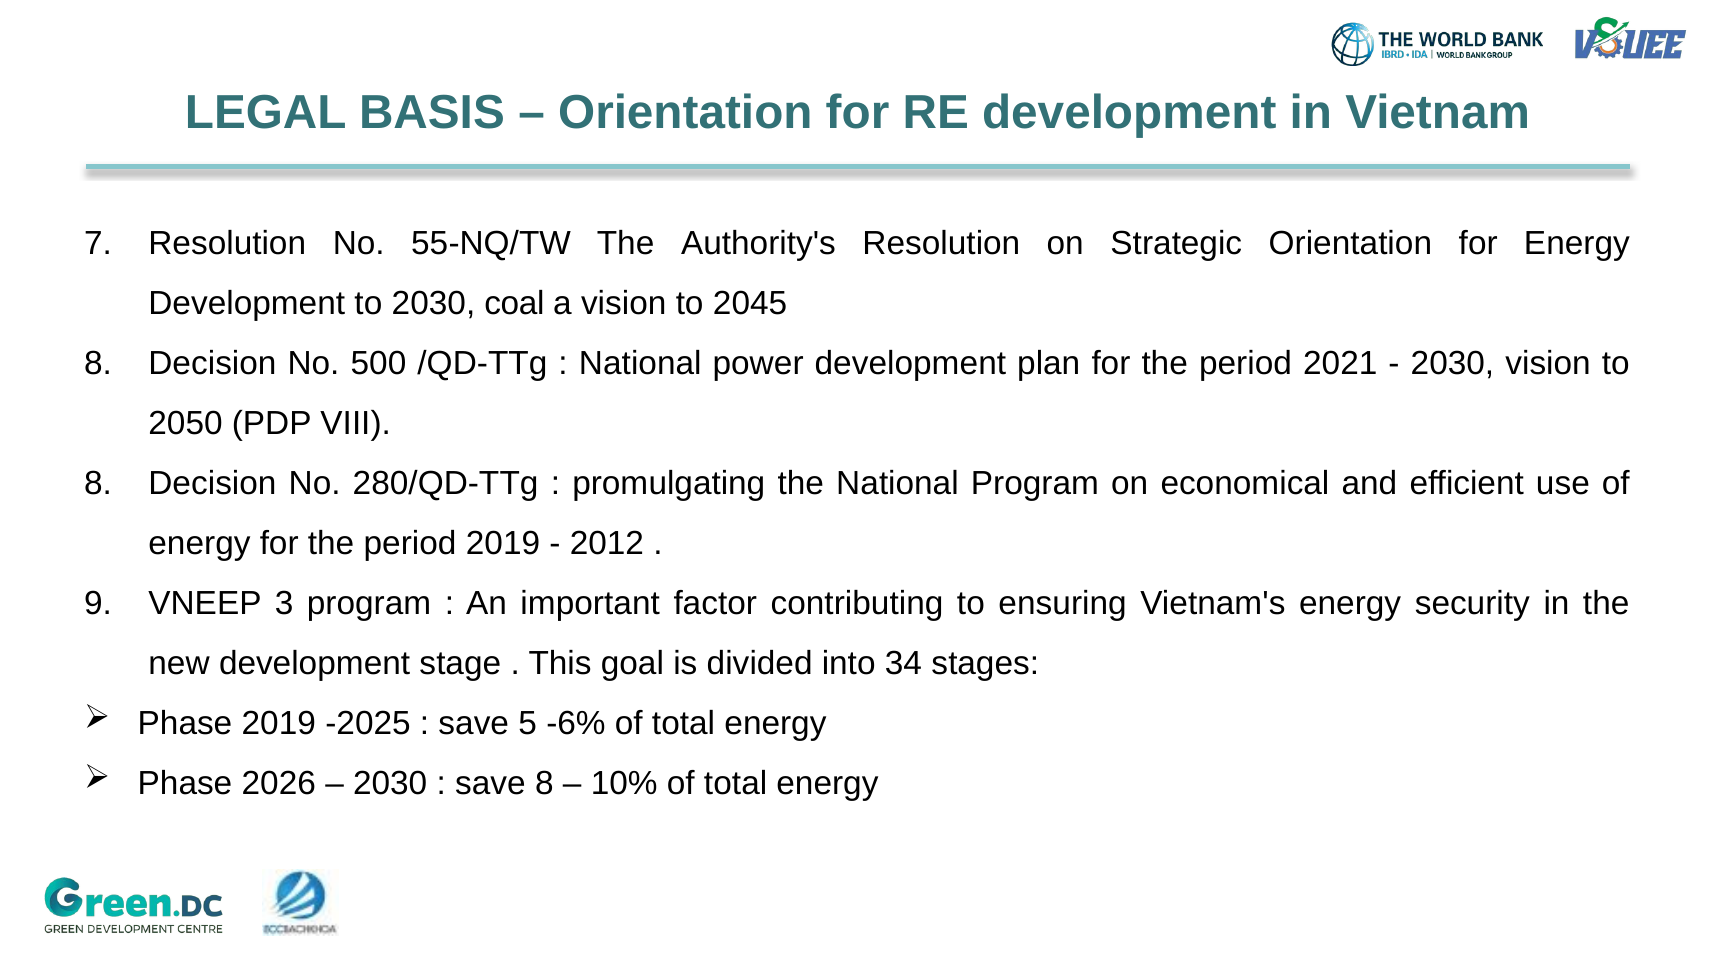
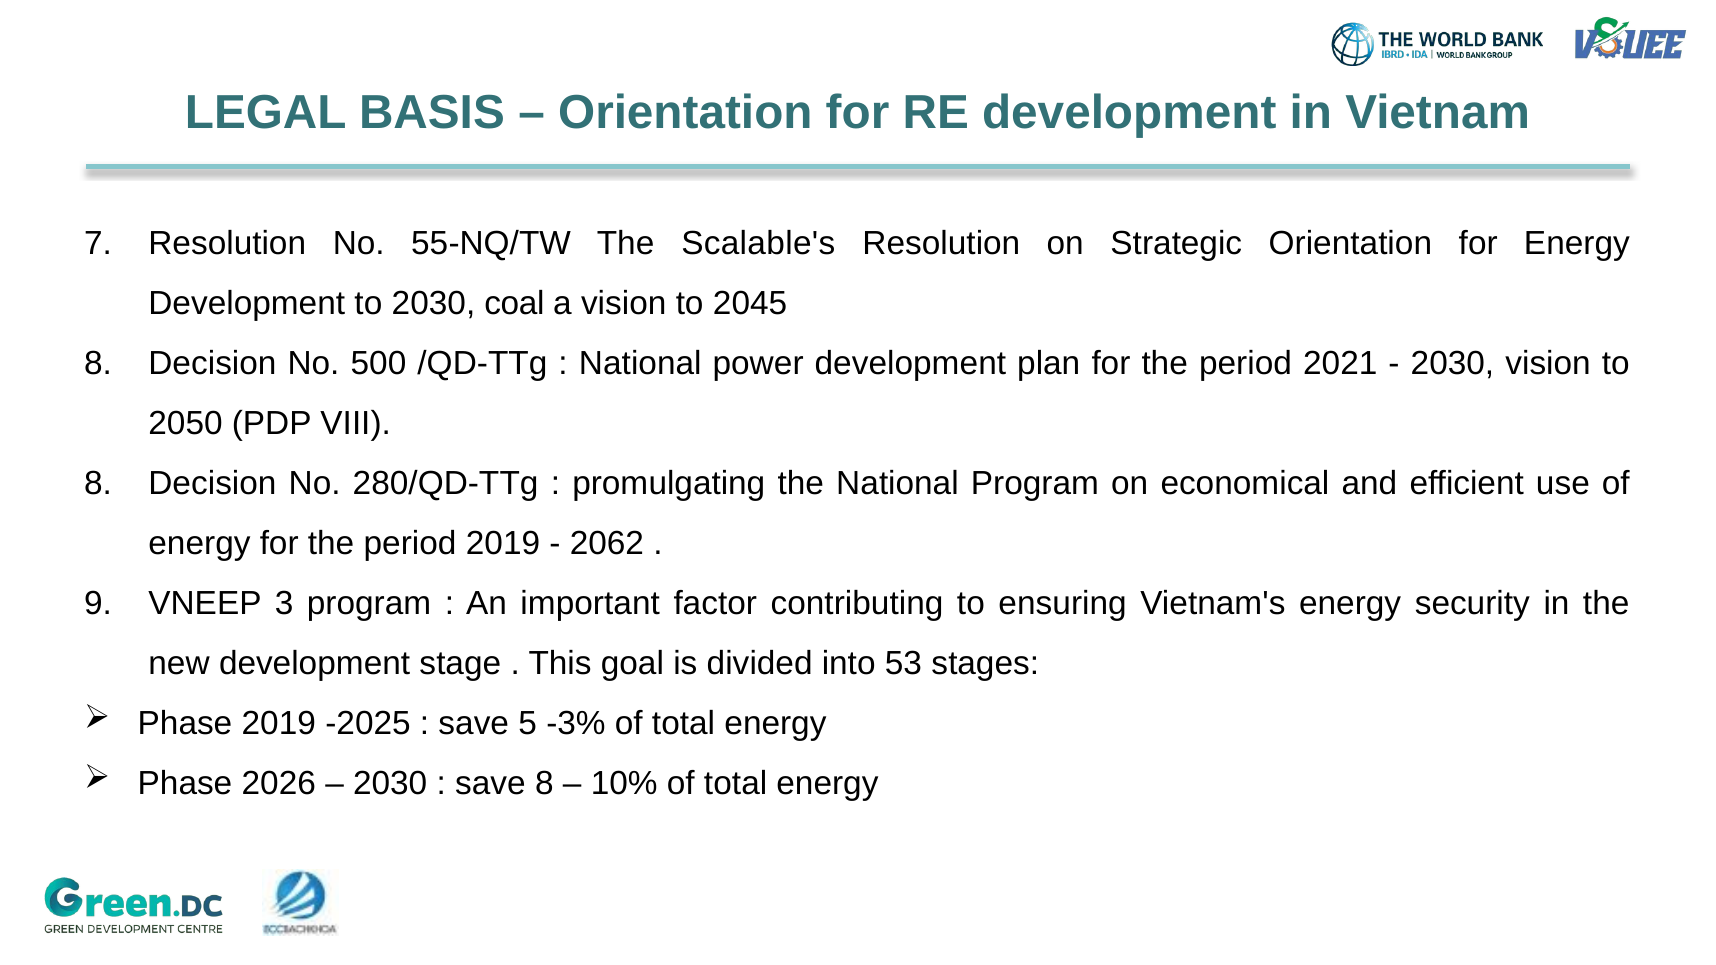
Authority's: Authority's -> Scalable's (758, 243)
2012: 2012 -> 2062 (607, 543)
34: 34 -> 53 (903, 664)
-6%: -6% -> -3% (576, 724)
